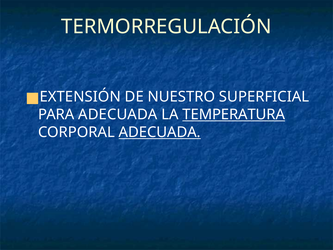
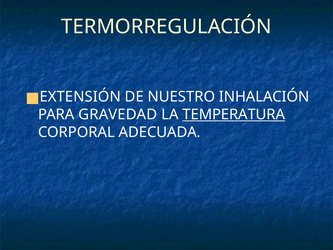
SUPERFICIAL: SUPERFICIAL -> INHALACIÓN (264, 97)
PARA ADECUADA: ADECUADA -> GRAVEDAD (118, 114)
ADECUADA underline: present -> none (160, 132)
